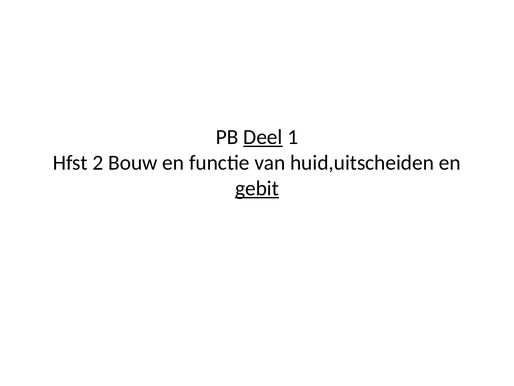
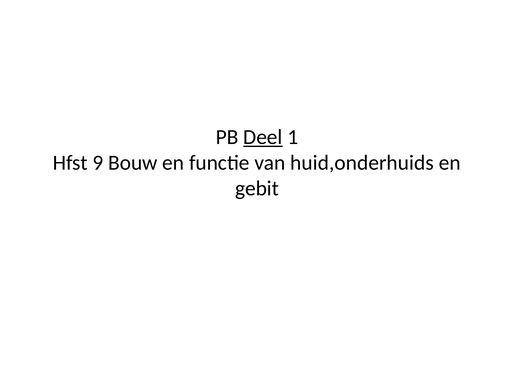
2: 2 -> 9 (98, 163)
huid,uitscheiden: huid,uitscheiden -> huid,onderhuids (362, 163)
gebit underline: present -> none (257, 188)
